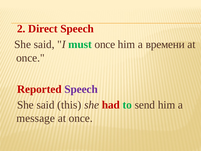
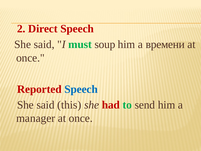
must once: once -> soup (105, 44)
Speech colour: purple -> blue (81, 89)
message: message -> manager (36, 118)
